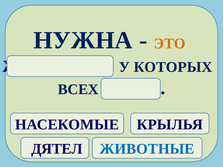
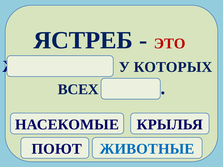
НУЖНА: НУЖНА -> ЯСТРЕБ (83, 40)
ЭТО colour: orange -> red (170, 44)
ДЯТЕЛ: ДЯТЕЛ -> ПОЮТ (57, 149)
